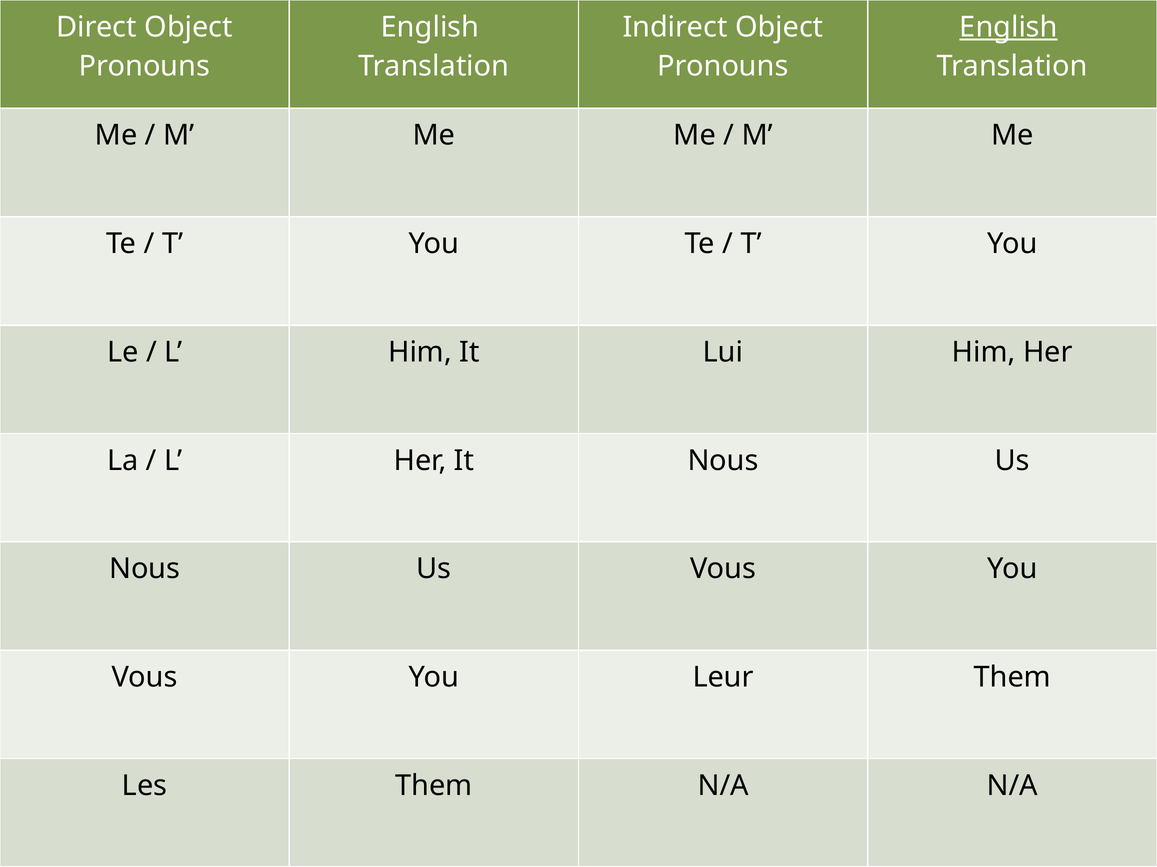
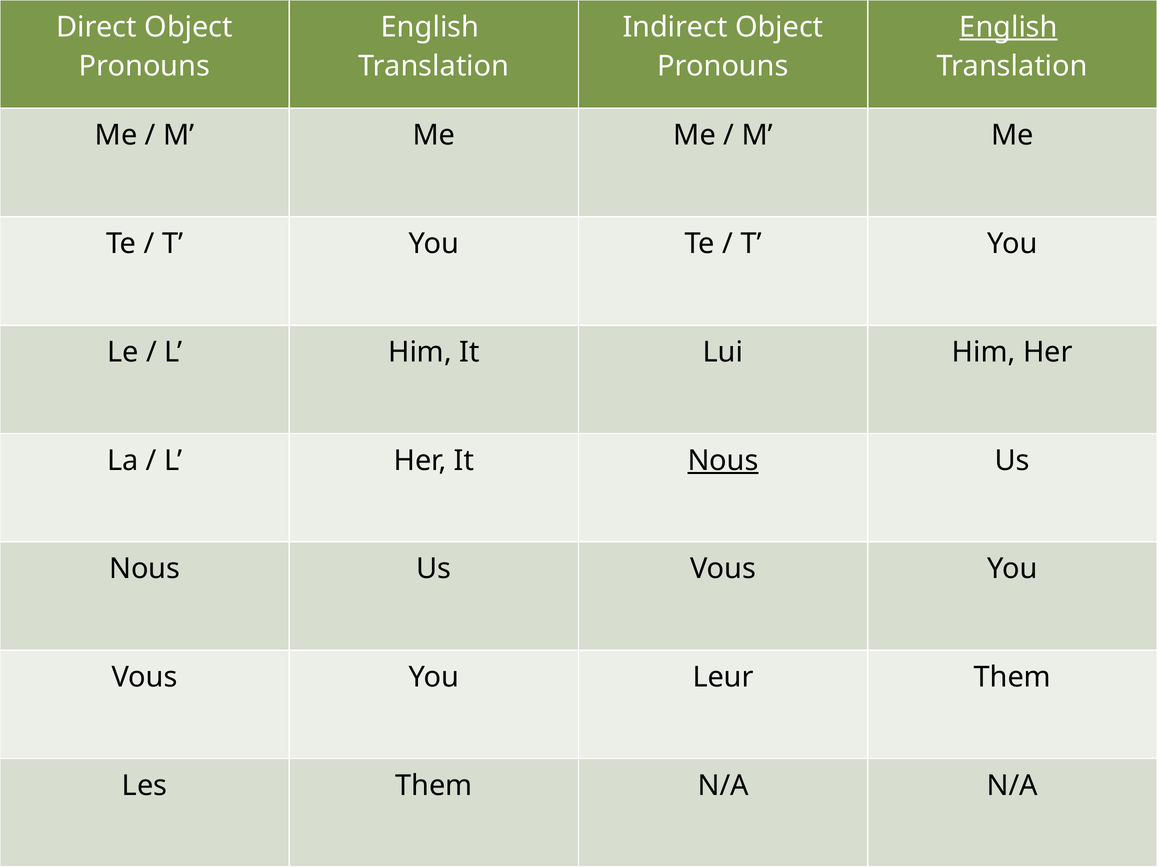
Nous underline: none -> present (723, 461)
